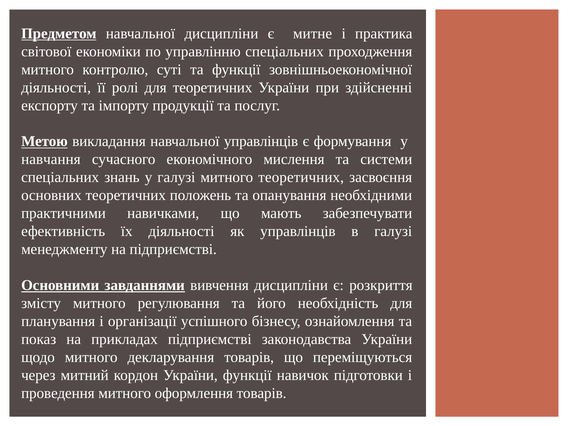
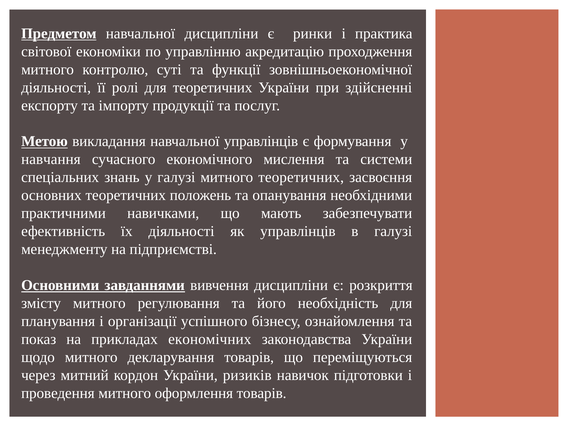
митне: митне -> ринки (313, 33)
управлінню спеціальних: спеціальних -> акредитацію (285, 51)
прикладах підприємстві: підприємстві -> економічних (210, 339)
України функції: функції -> ризиків (247, 375)
